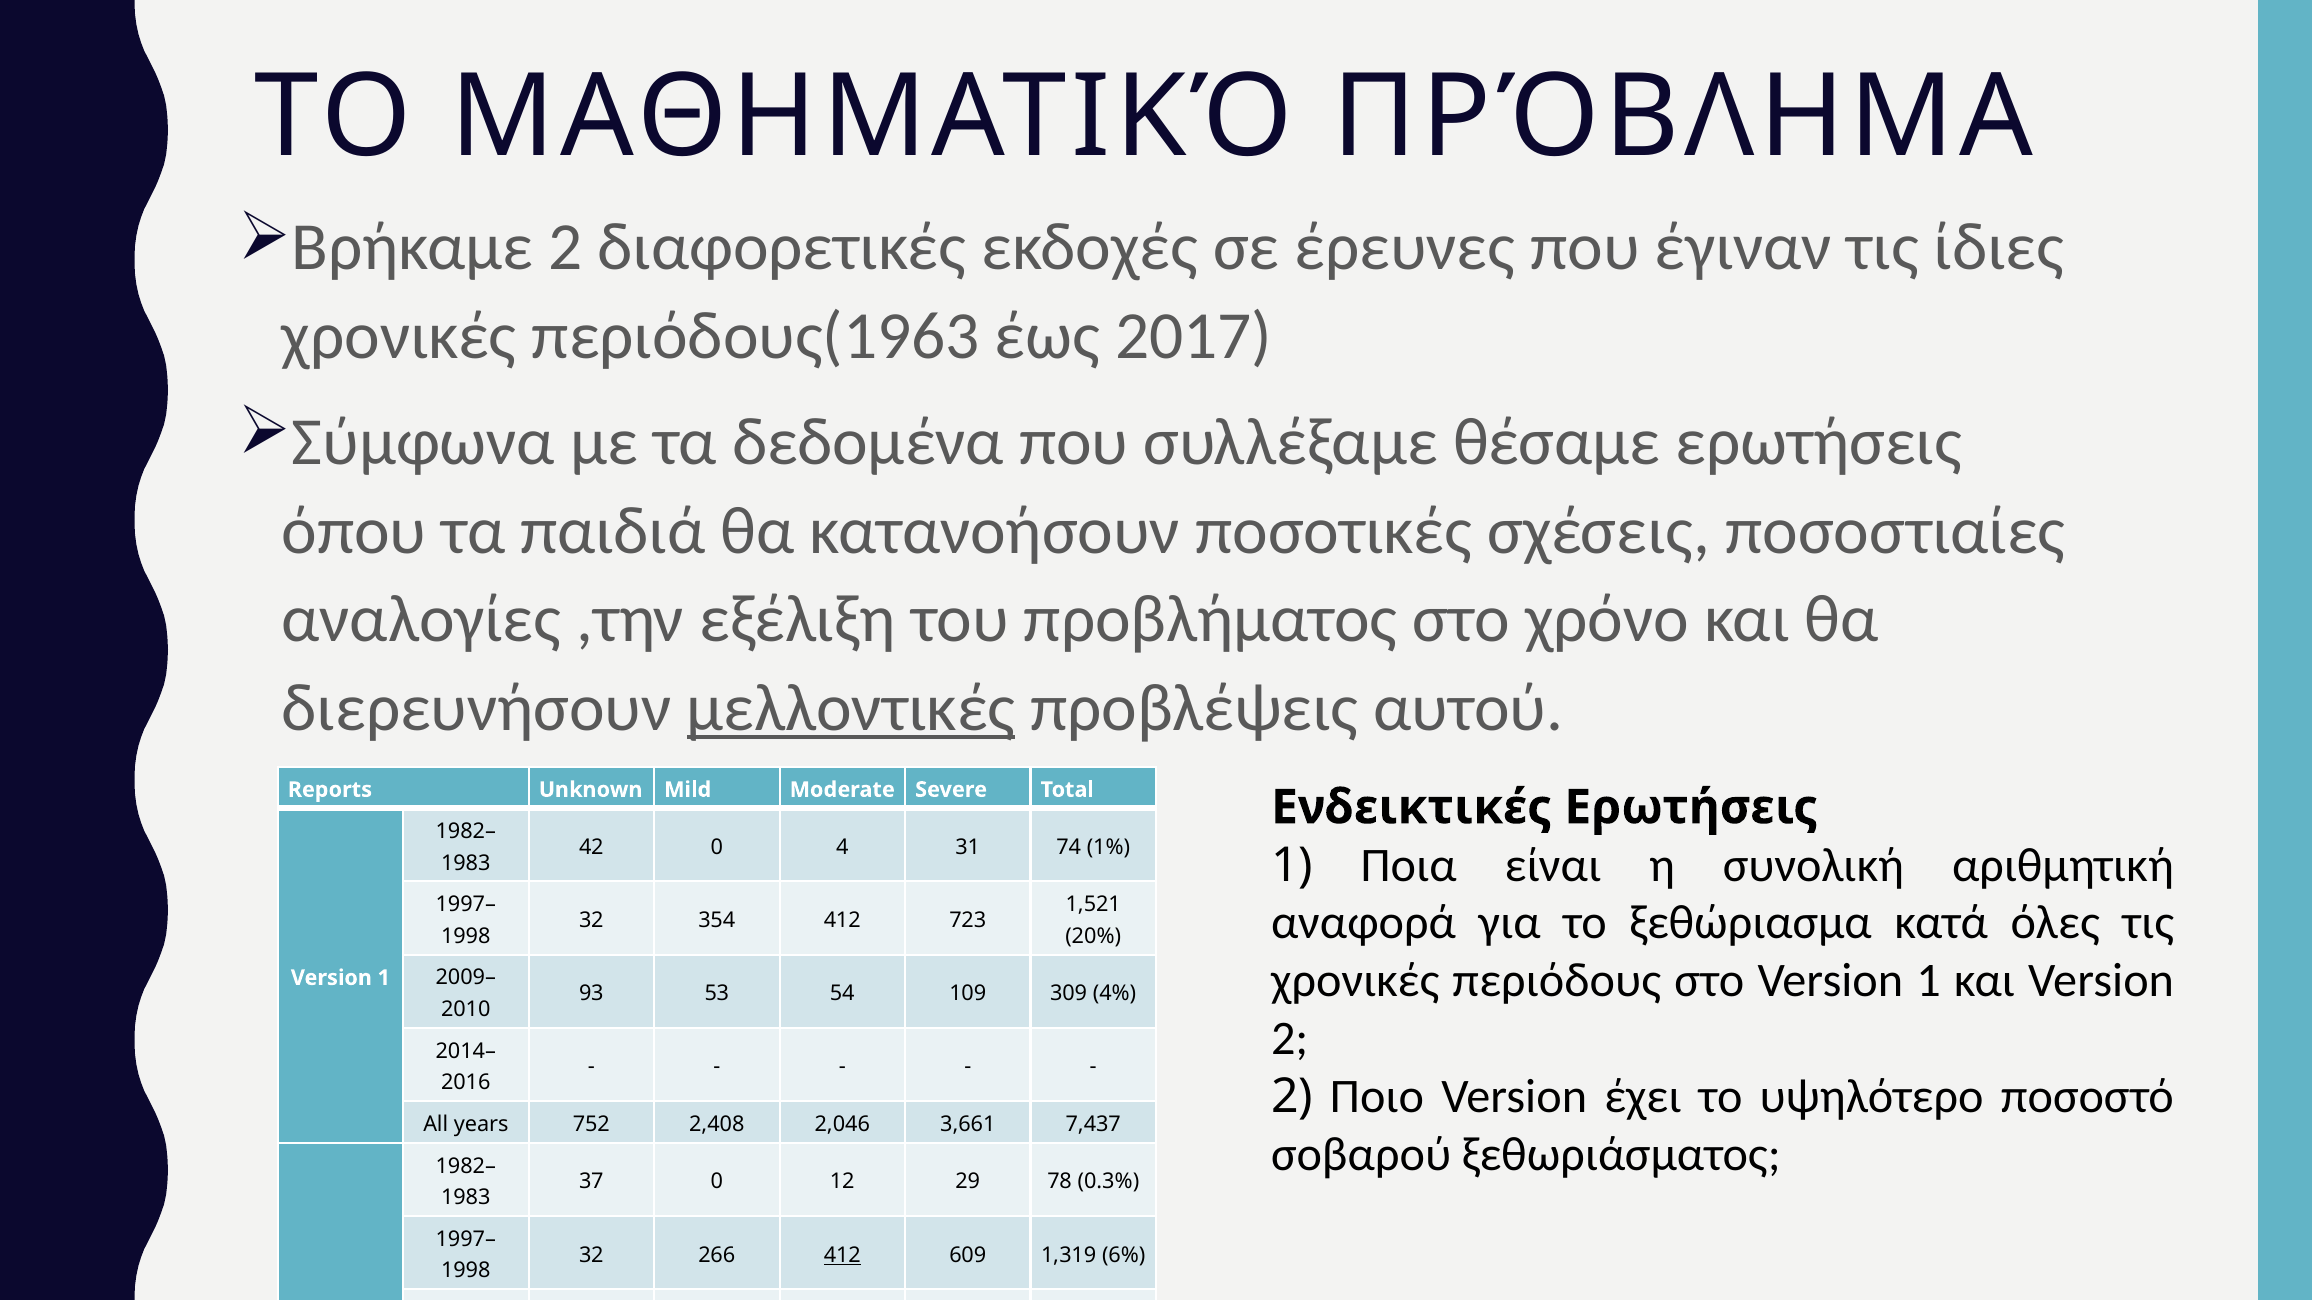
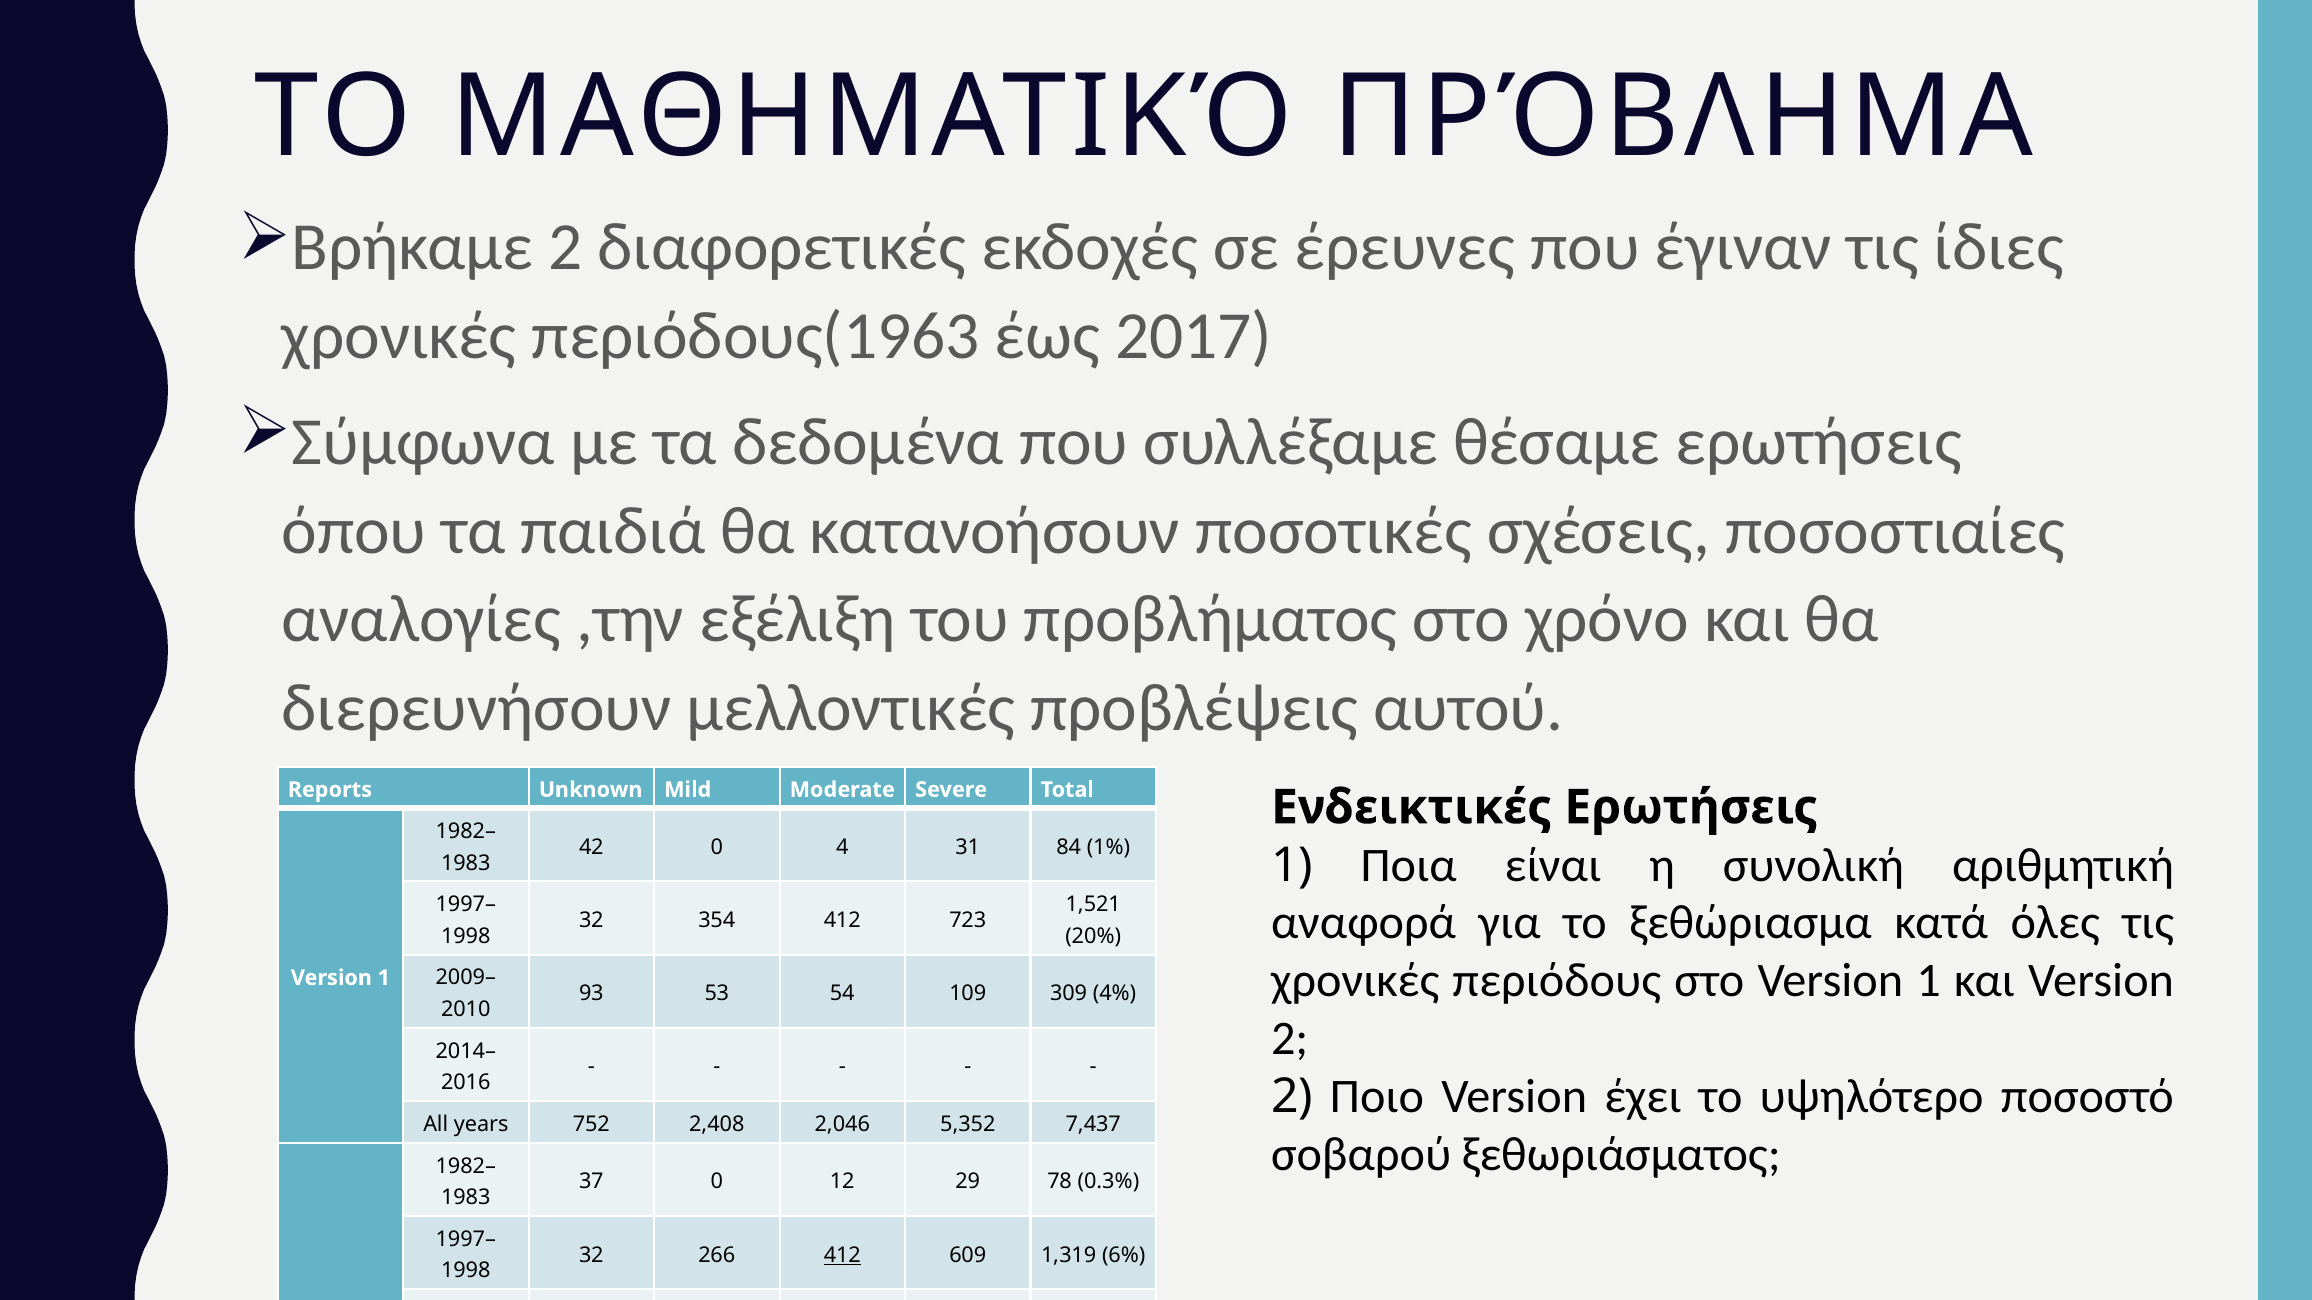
μελλοντικές underline: present -> none (851, 709)
74: 74 -> 84 (1069, 847)
3,661: 3,661 -> 5,352 (968, 1125)
